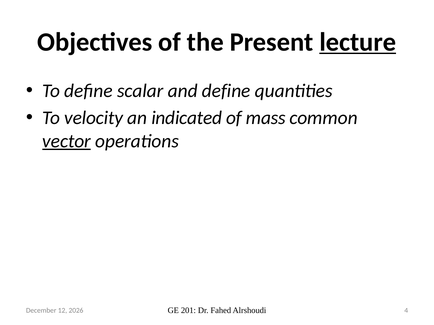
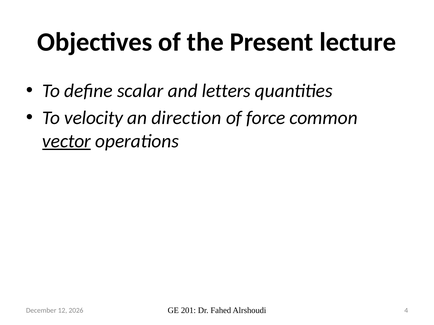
lecture underline: present -> none (358, 42)
and define: define -> letters (226, 91)
indicated: indicated -> direction (186, 118)
mass: mass -> force (266, 118)
